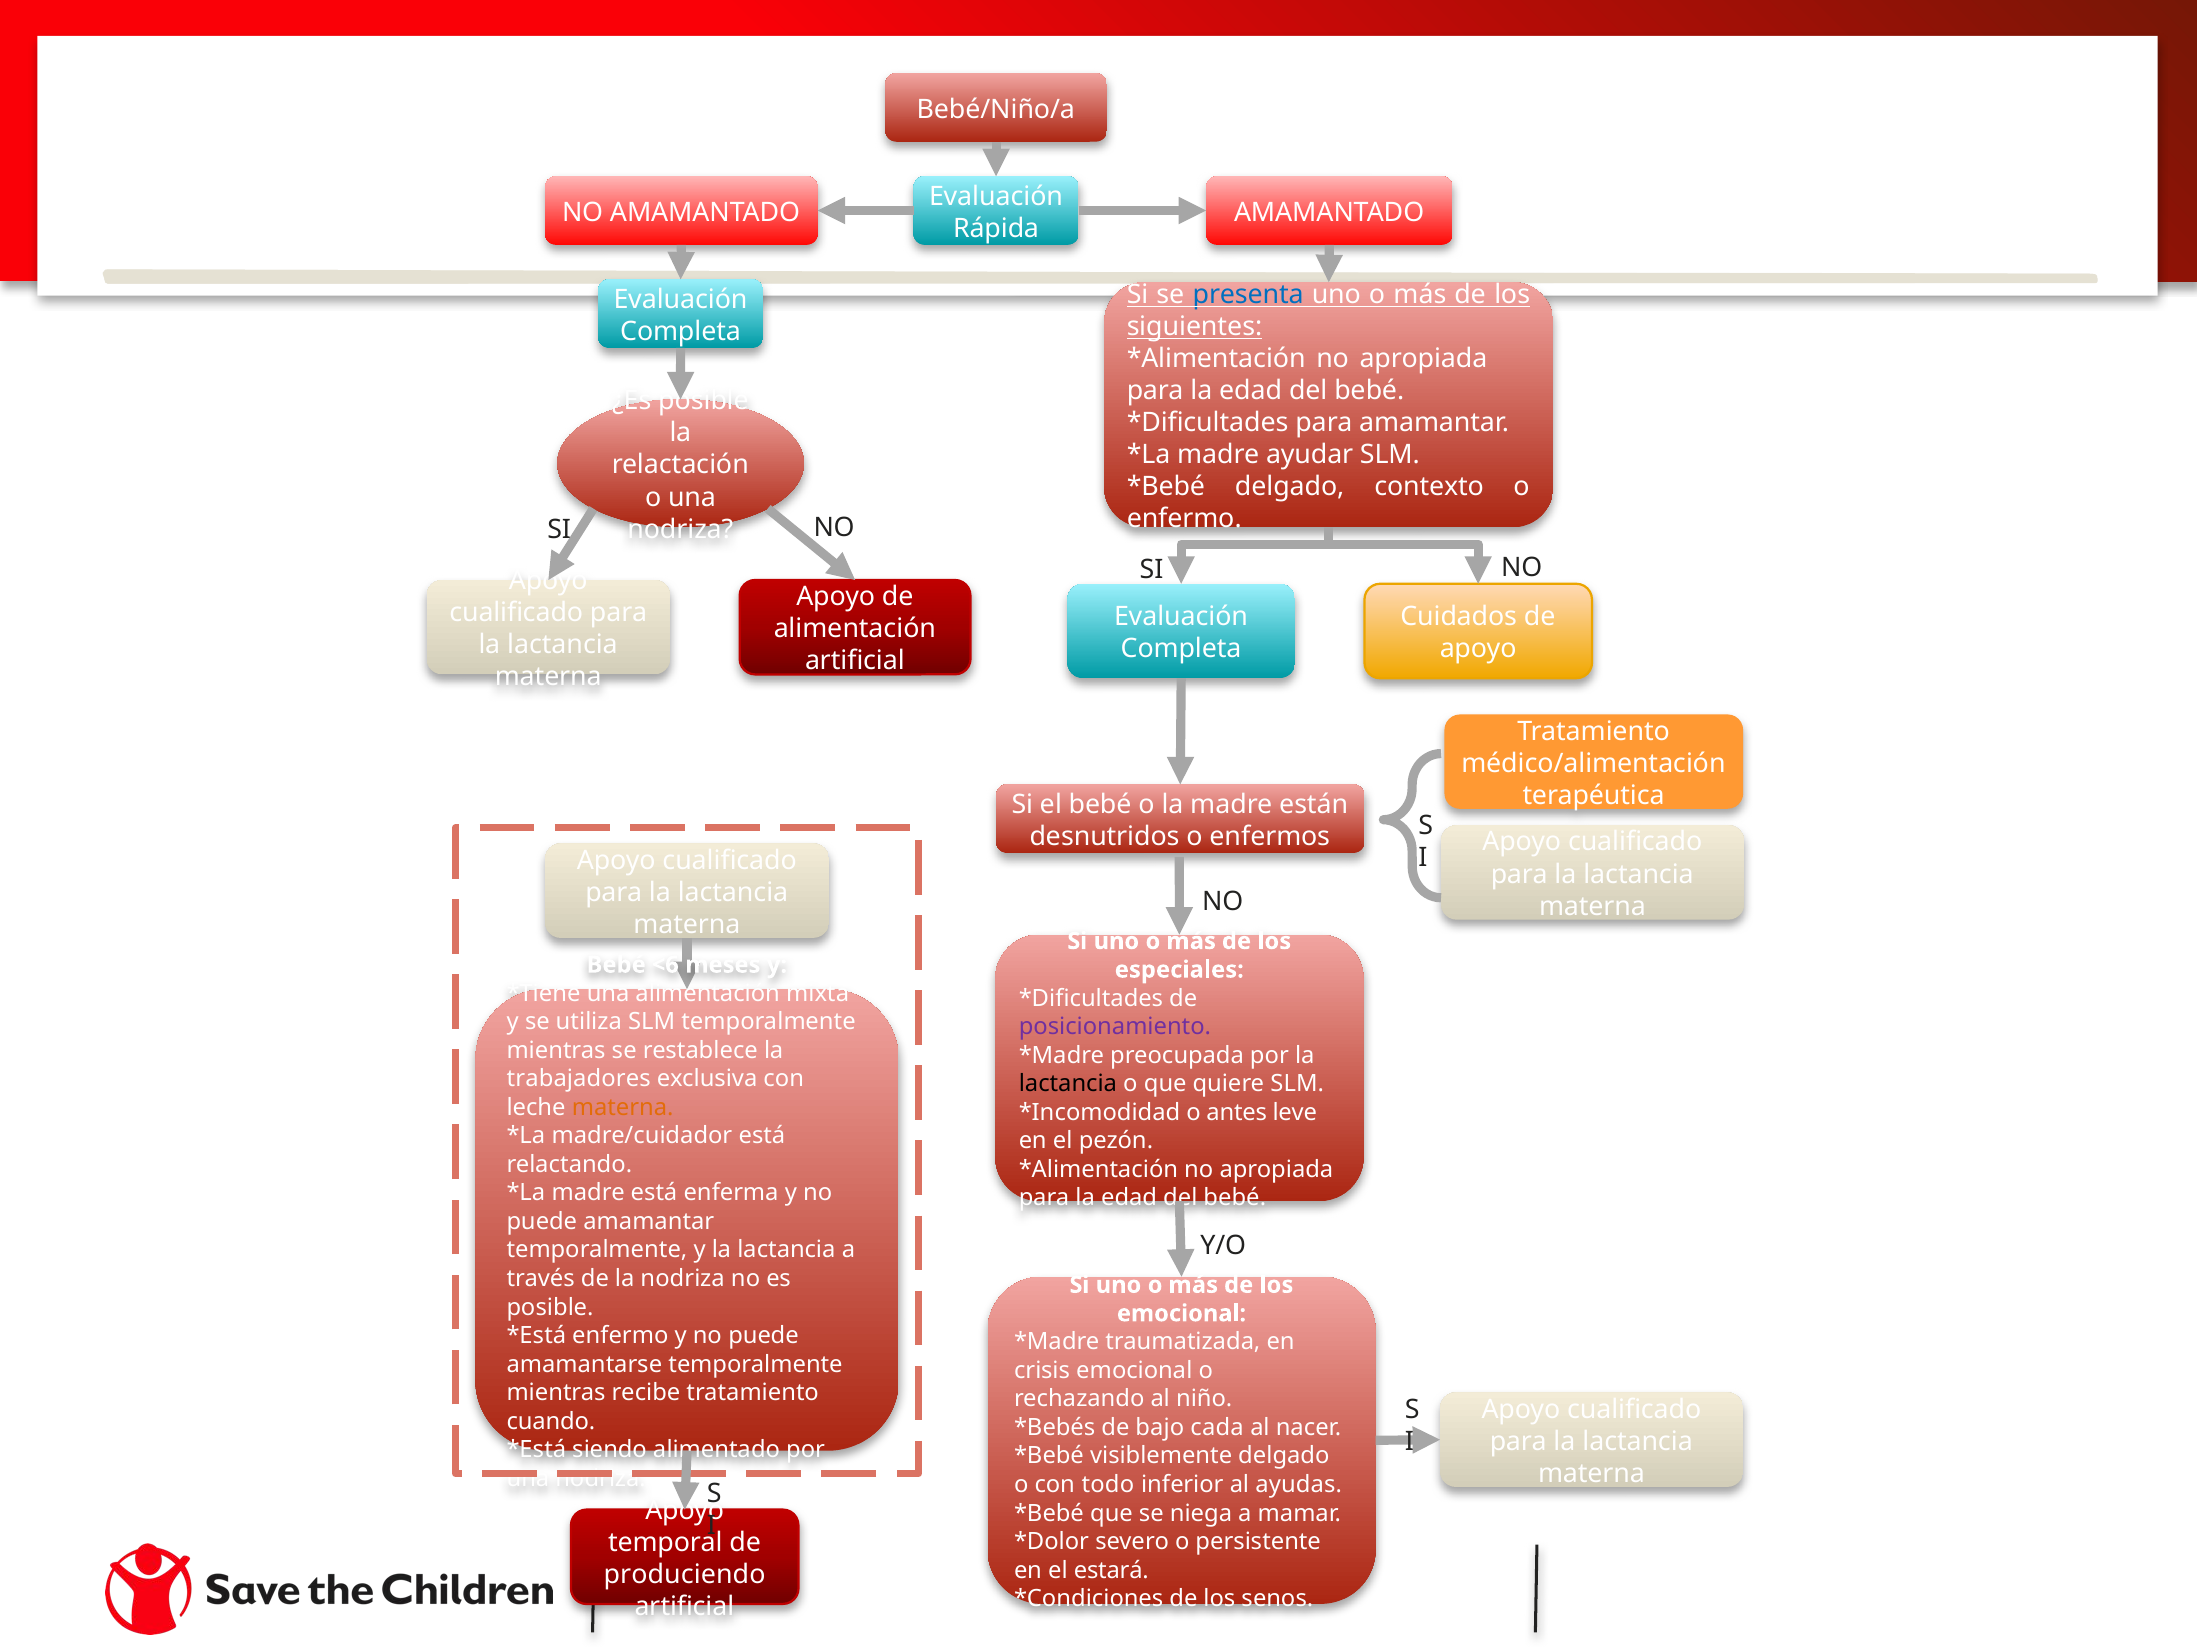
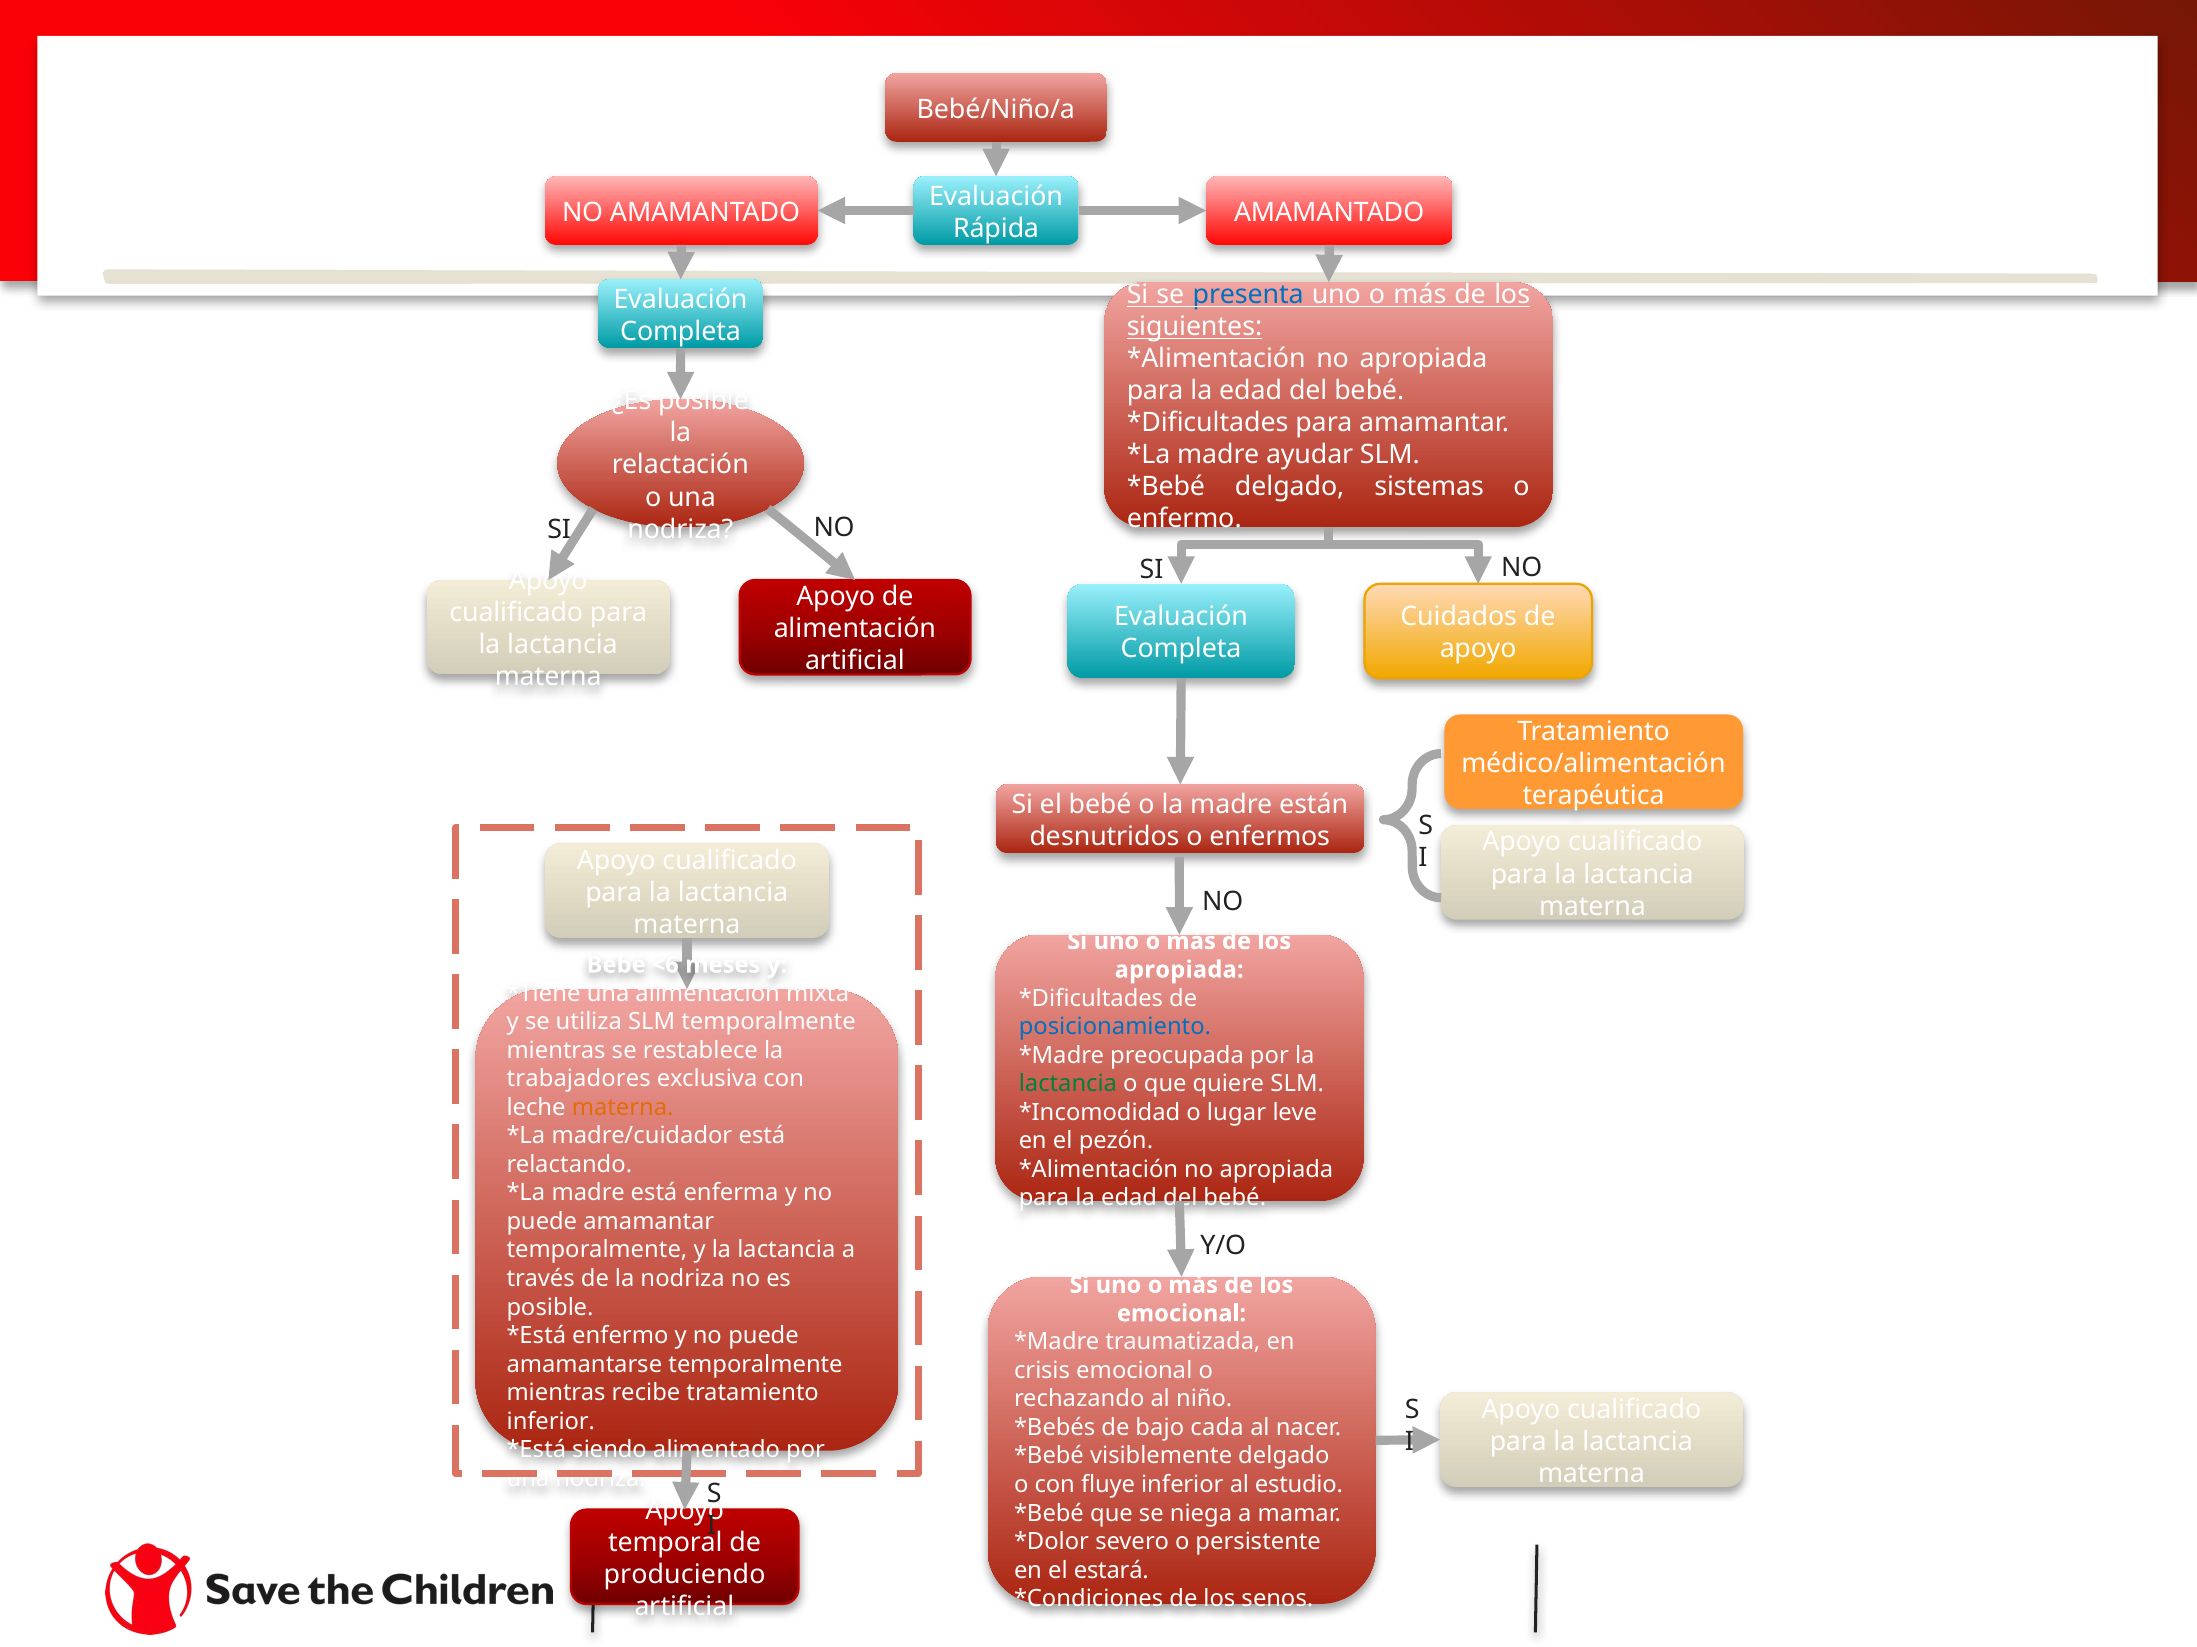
contexto: contexto -> sistemas (1429, 487)
especiales: especiales -> apropiada (1179, 970)
posicionamiento colour: purple -> blue (1115, 1027)
lactancia colour: black -> green (1068, 1084)
antes: antes -> lugar (1237, 1113)
cuando: cuando -> inferior (551, 1422)
todo: todo -> fluye (1108, 1485)
ayudas: ayudas -> estudio (1299, 1485)
